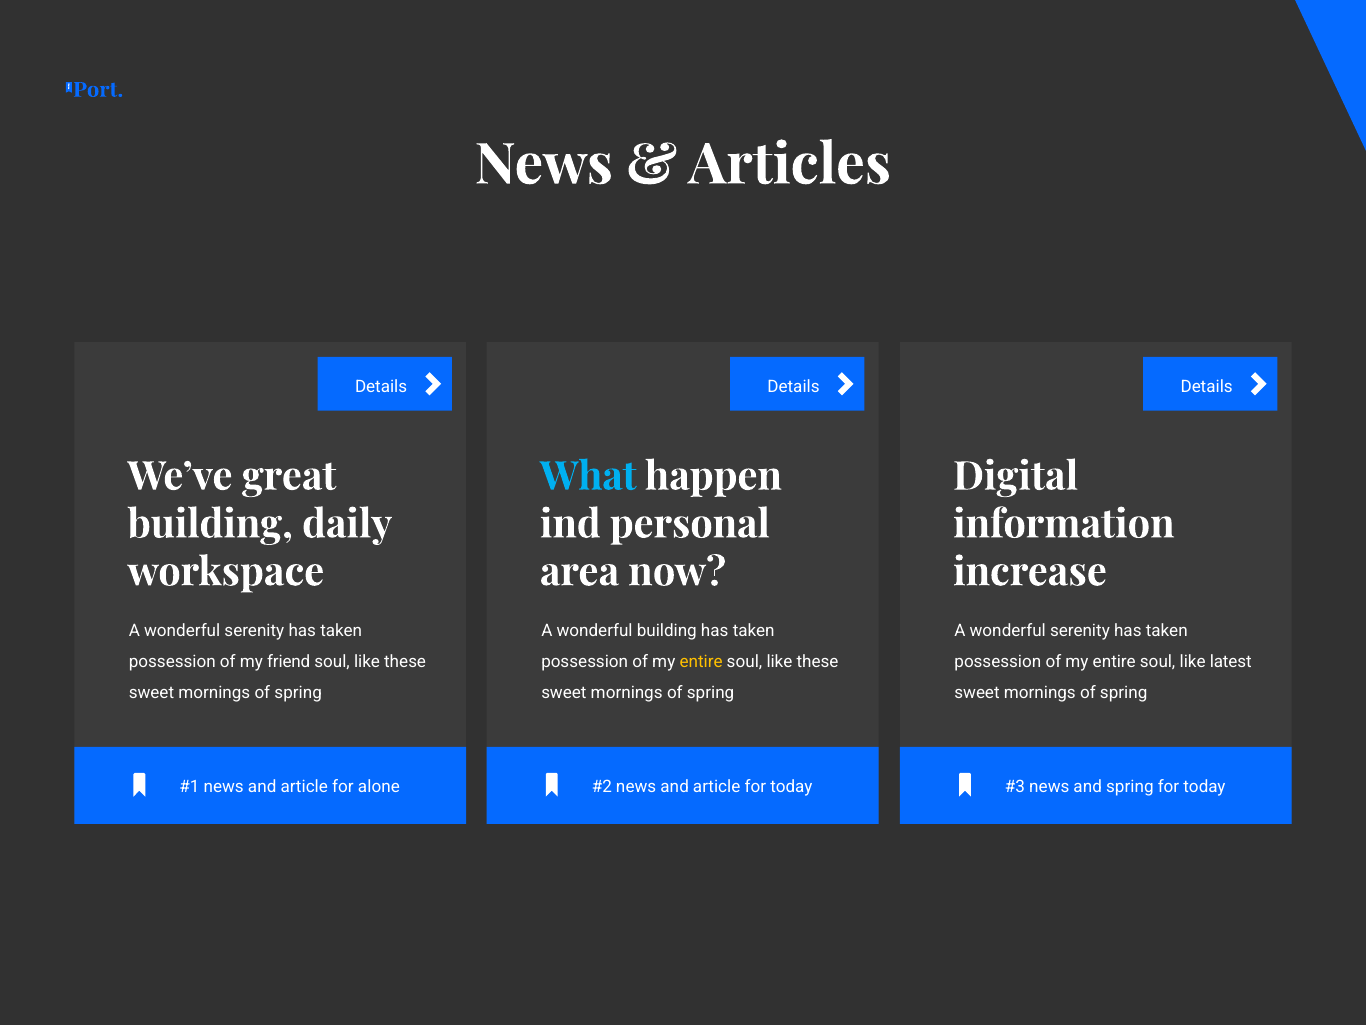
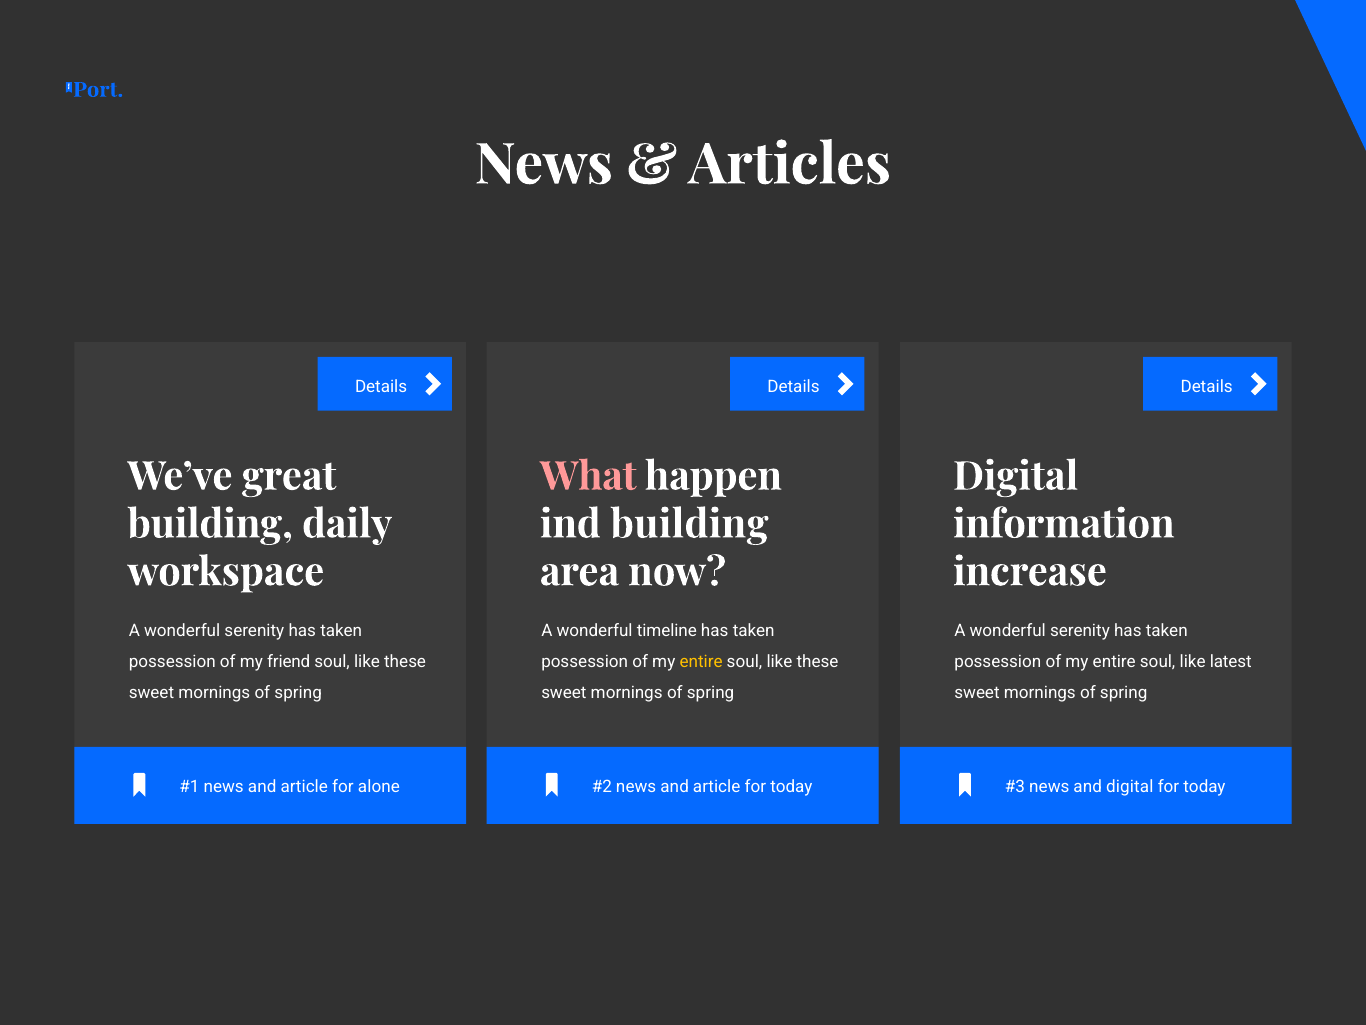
What colour: light blue -> pink (588, 476)
ind personal: personal -> building (690, 524)
wonderful building: building -> timeline (667, 631)
and spring: spring -> digital (1130, 787)
